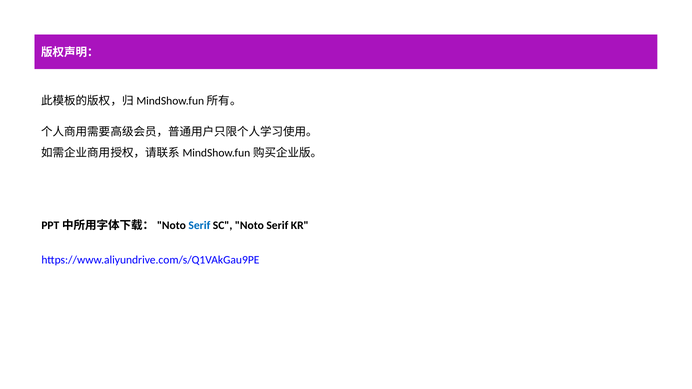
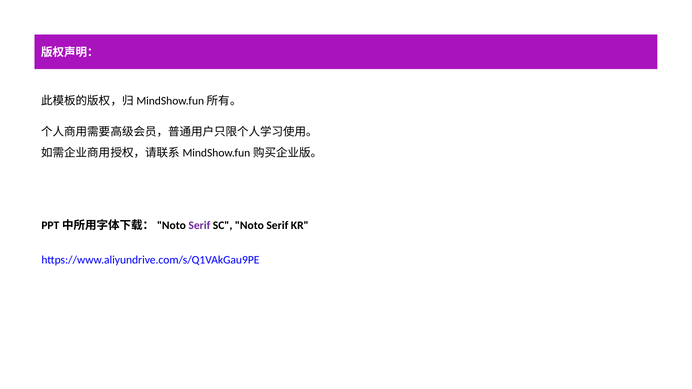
Serif colour: blue -> purple (199, 226)
